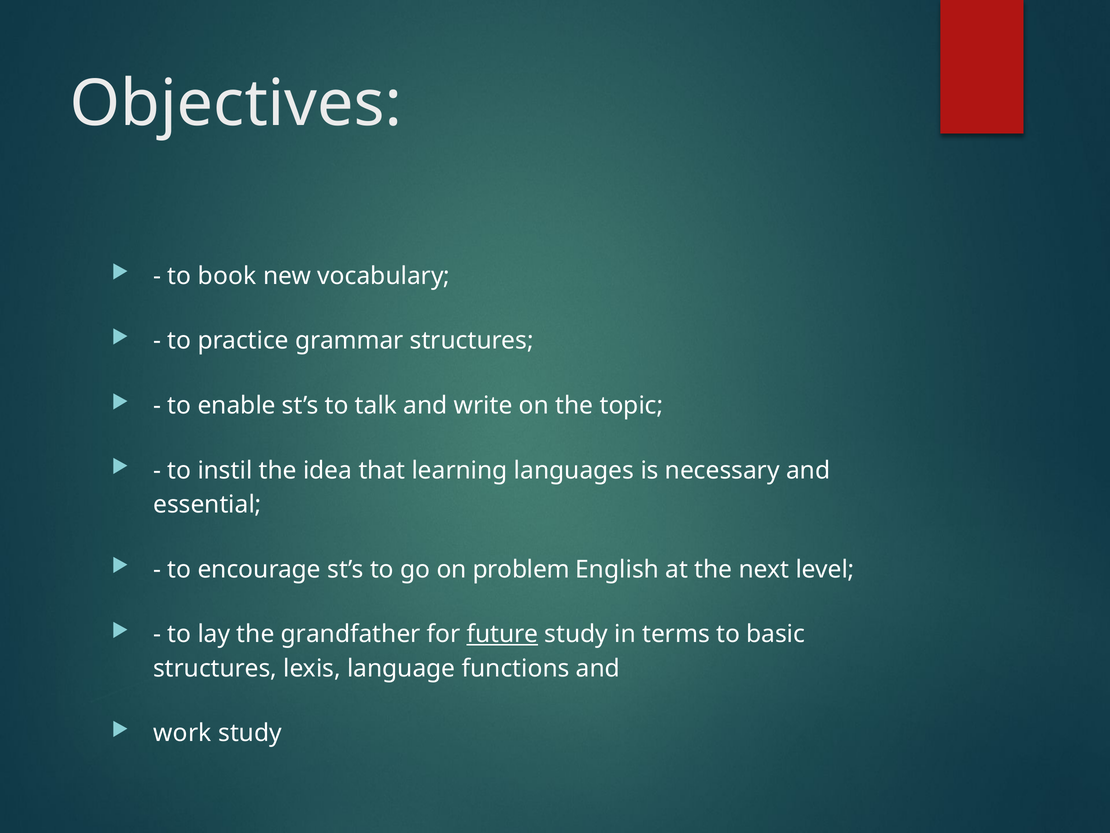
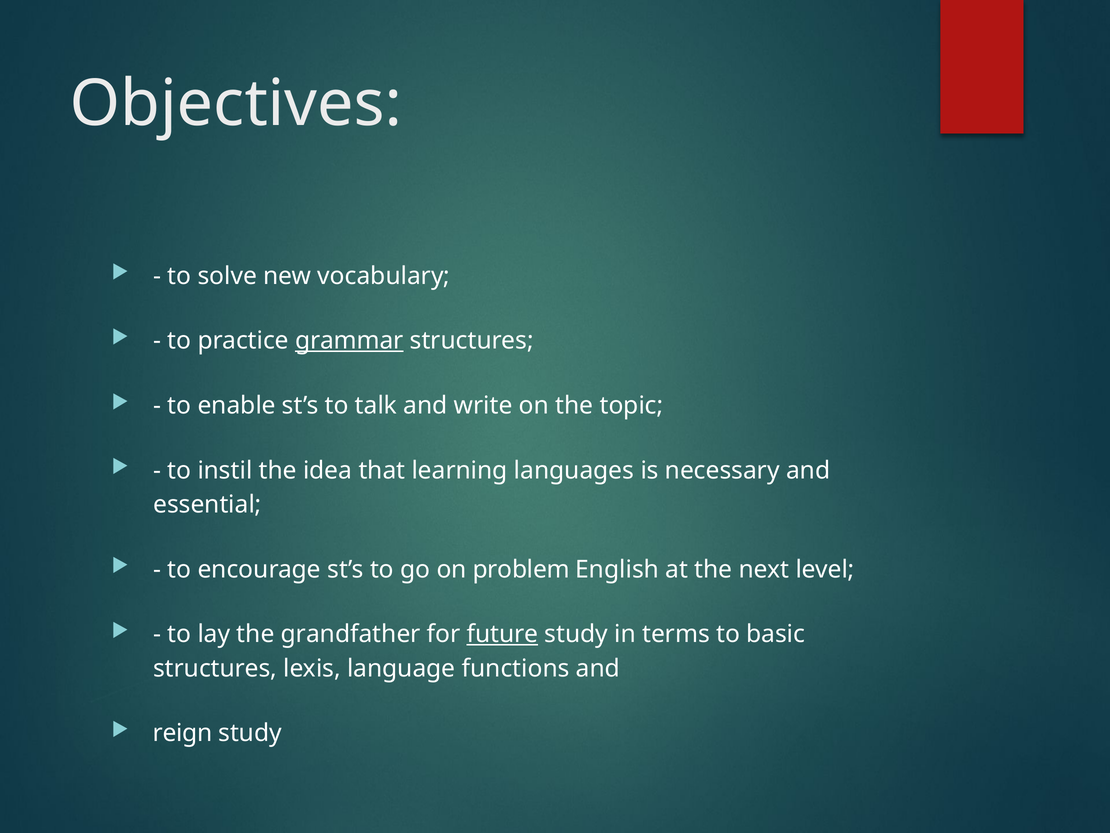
book: book -> solve (227, 276)
grammar underline: none -> present (349, 341)
work: work -> reign (183, 733)
